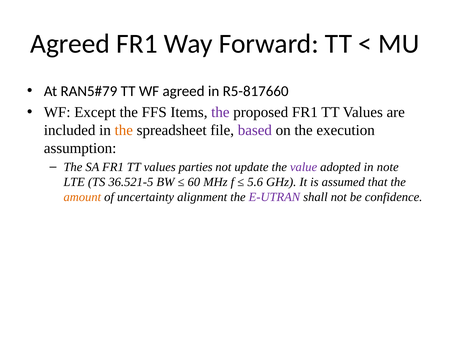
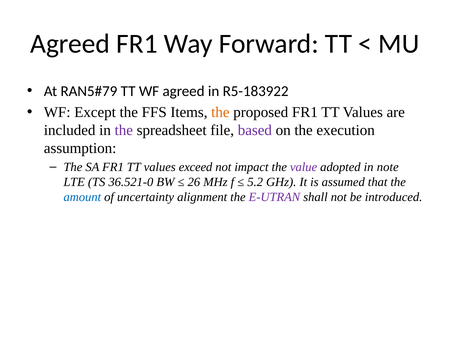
R5-817660: R5-817660 -> R5-183922 (256, 91)
the colour: purple -> orange (220, 112)
the colour: orange -> purple (124, 130)
parties: parties -> exceed (196, 167)
update: update -> impact (251, 167)
36.521-5: 36.521-5 -> 36.521-0 (131, 182)
60: 60 -> 26 (194, 182)
5.6: 5.6 -> 5.2 (255, 182)
amount colour: orange -> blue (82, 197)
confidence: confidence -> introduced (394, 197)
